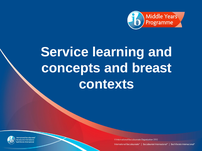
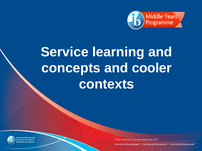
breast: breast -> cooler (152, 68)
